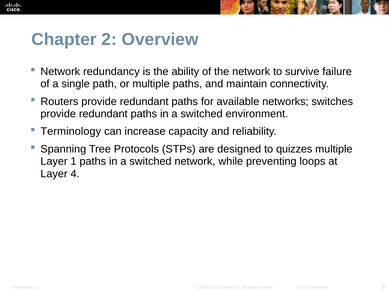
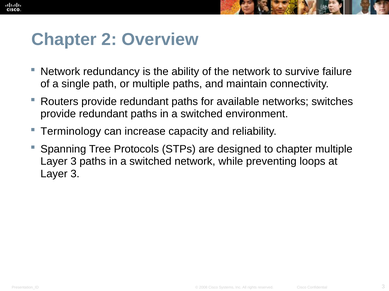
to quizzes: quizzes -> chapter (294, 150)
1: 1 -> 3 (74, 162)
4: 4 -> 3 (75, 174)
